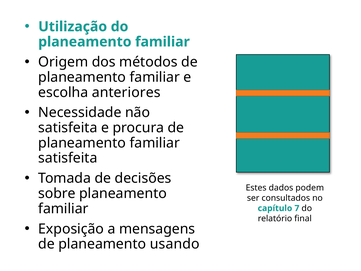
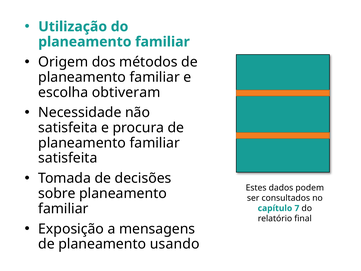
anteriores: anteriores -> obtiveram (126, 92)
